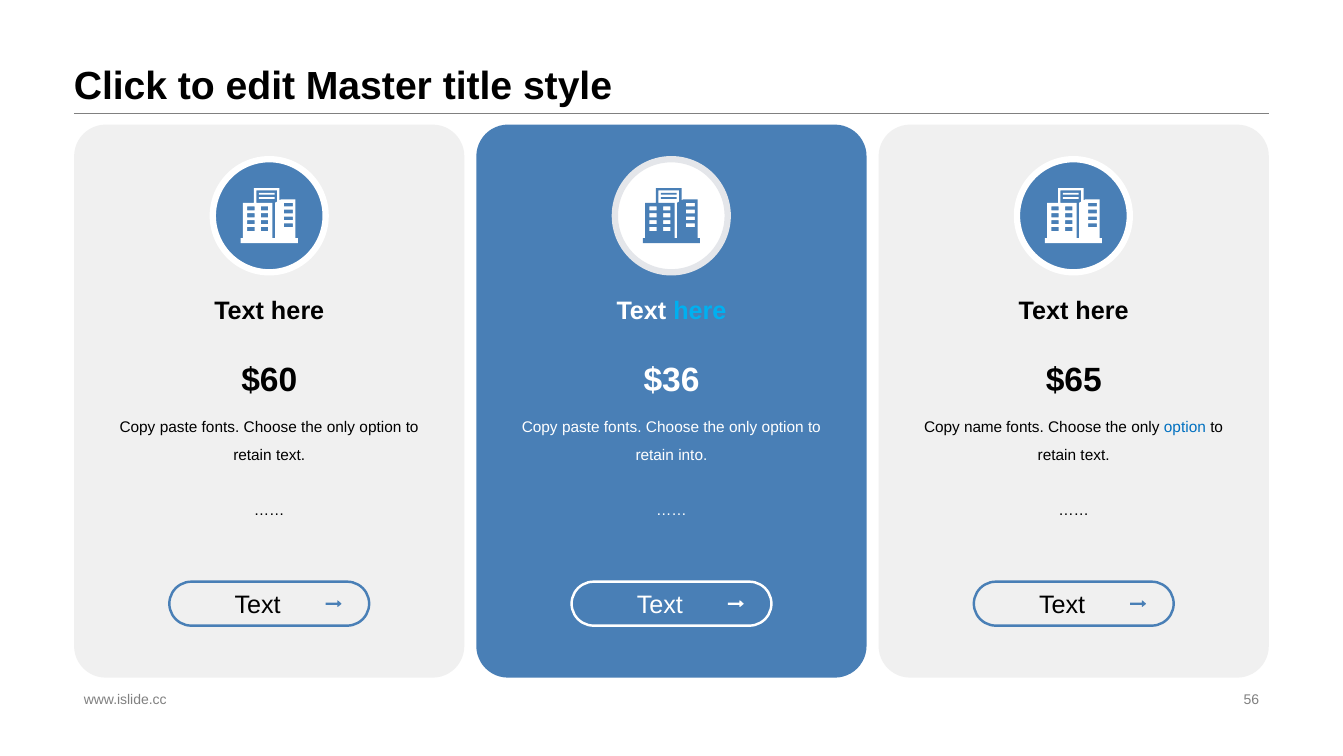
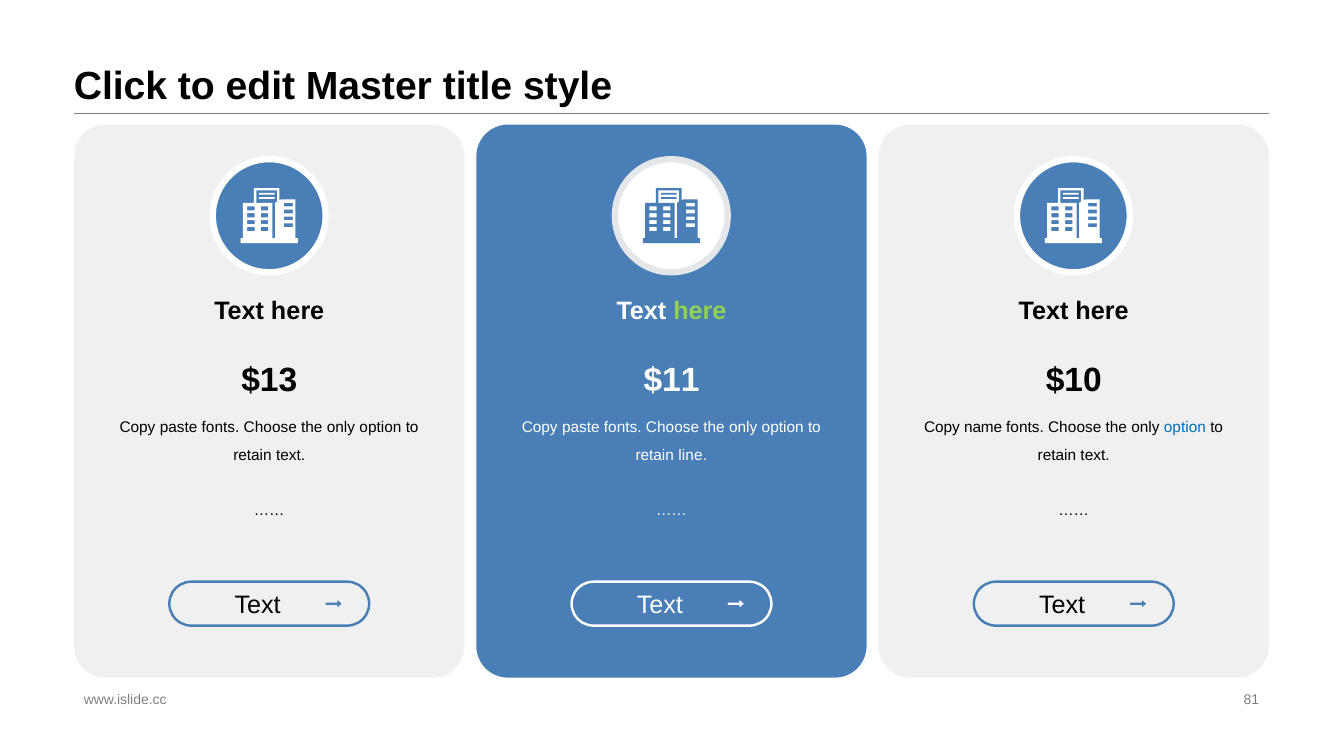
here colour: light blue -> light green (700, 311)
$60: $60 -> $13 (269, 380)
$36: $36 -> $11 (672, 380)
$65: $65 -> $10 (1074, 380)
into: into -> line (693, 455)
56: 56 -> 81 (1251, 700)
